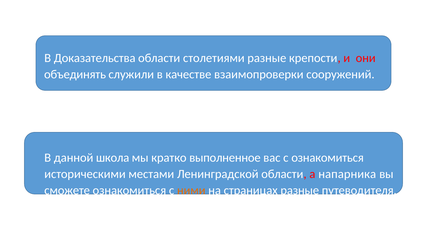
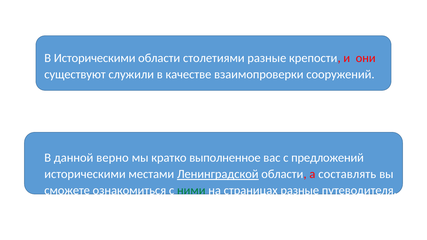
В Доказательства: Доказательства -> Историческими (95, 58)
объединять: объединять -> существуют (75, 74)
школа: школа -> верно (113, 158)
с ознакомиться: ознакомиться -> предложений (328, 158)
Ленинградской underline: none -> present (218, 174)
напарника: напарника -> составлять (347, 174)
ними colour: orange -> green (191, 191)
